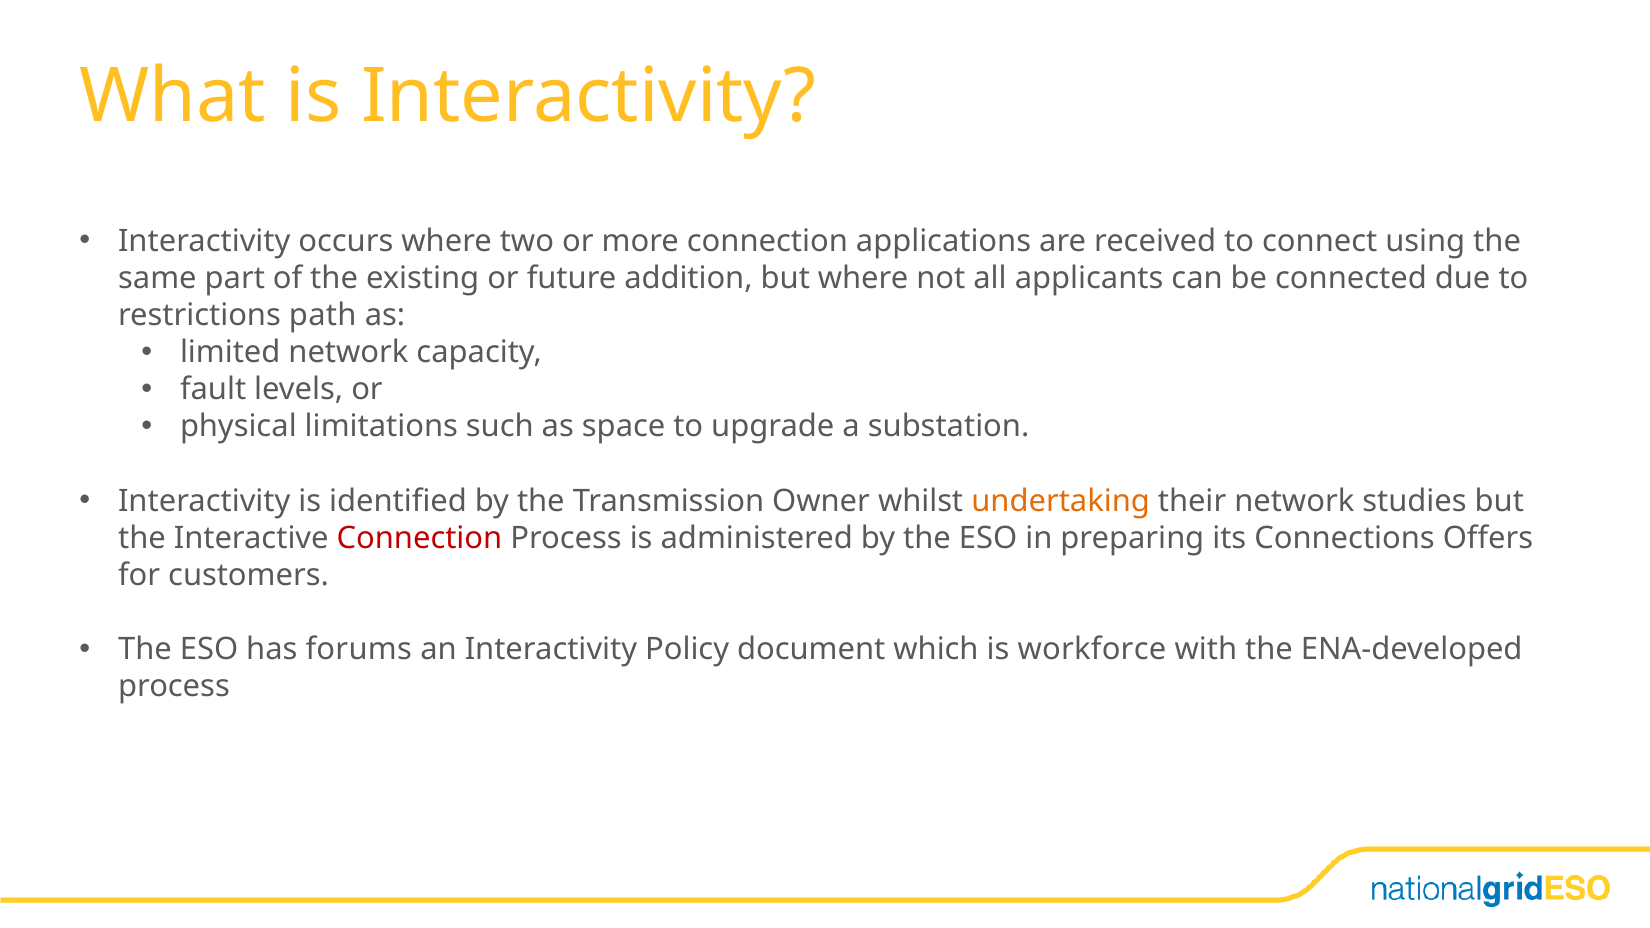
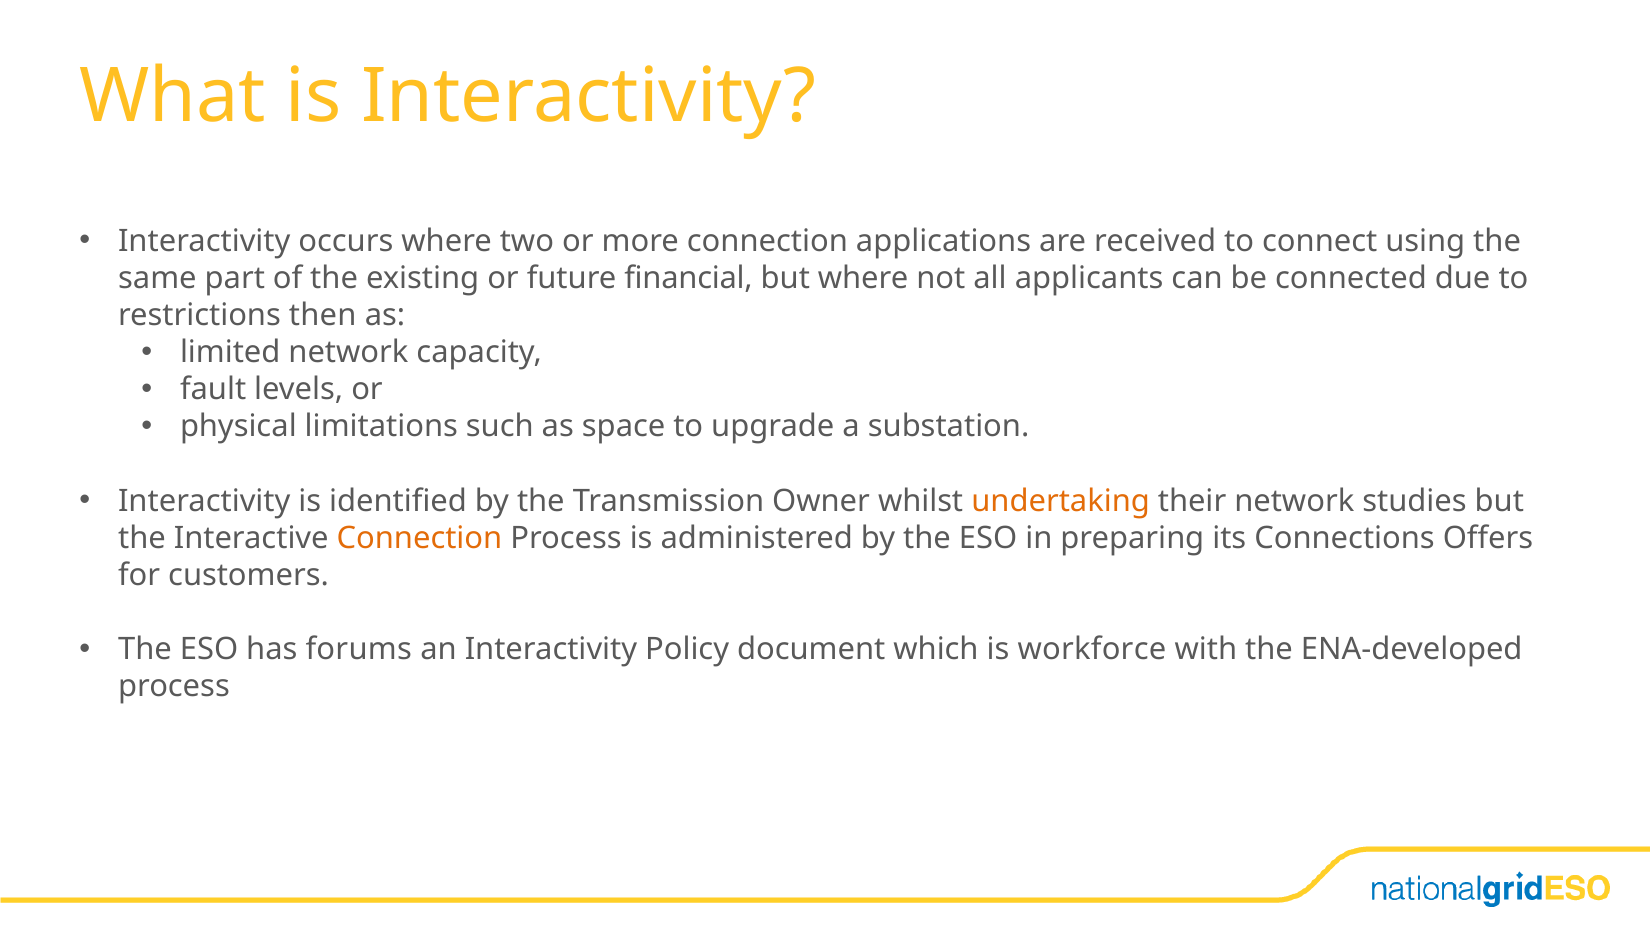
addition: addition -> financial (689, 278)
path: path -> then (323, 315)
Connection colour: red -> orange (419, 538)
